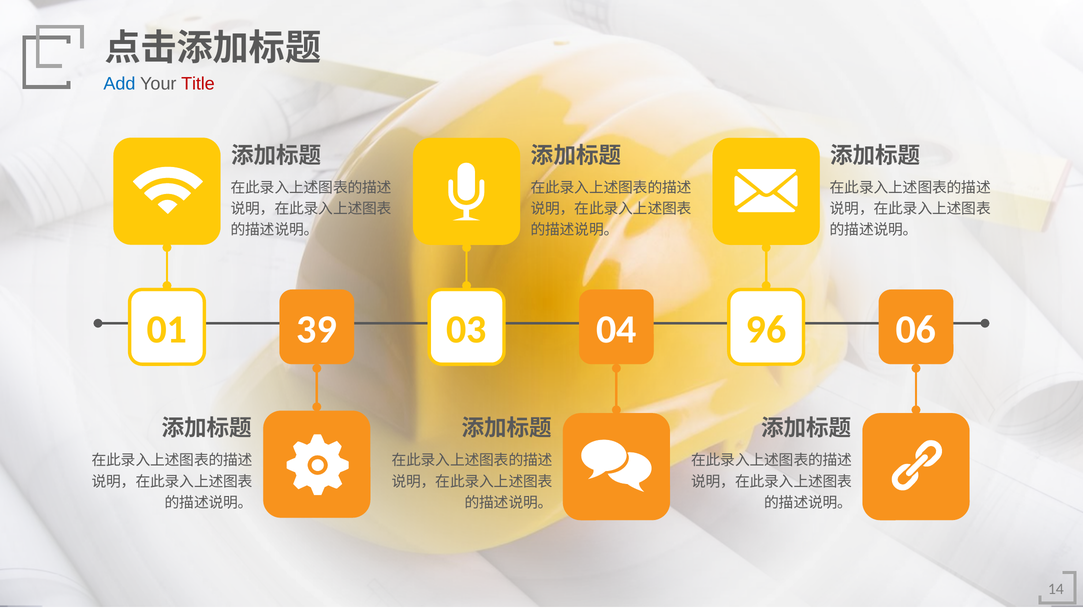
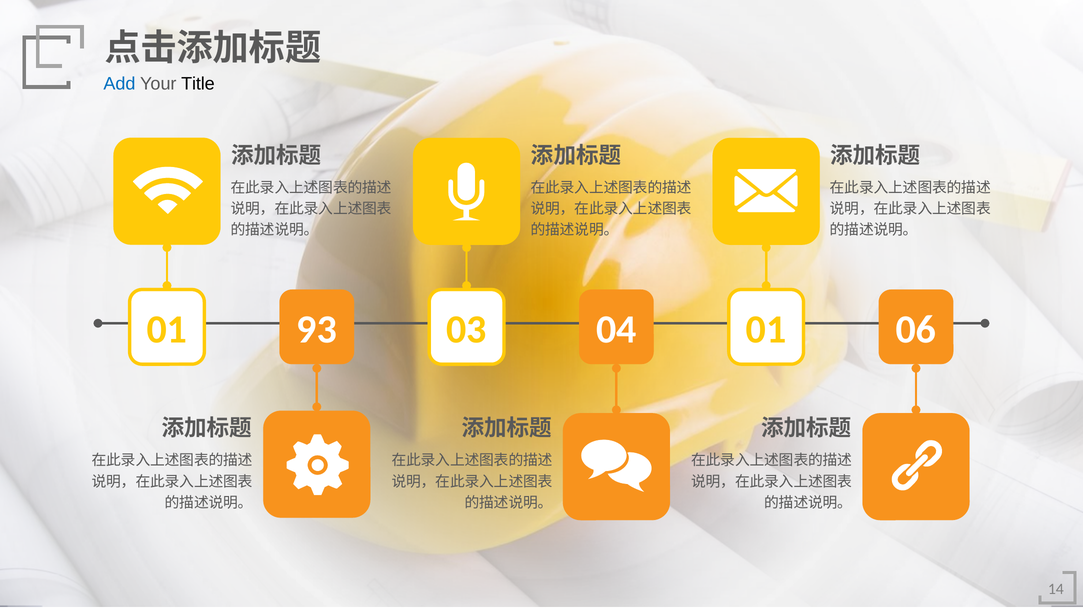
Title colour: red -> black (198, 84)
39: 39 -> 93 (317, 330)
04 96: 96 -> 01 (766, 330)
